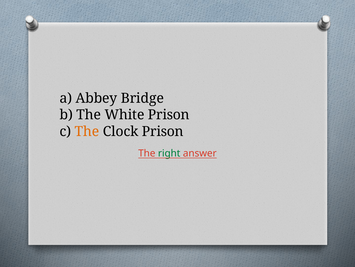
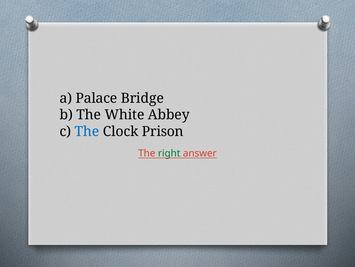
Abbey: Abbey -> Palace (97, 98)
White Prison: Prison -> Abbey (169, 115)
The colour: orange -> blue (87, 131)
